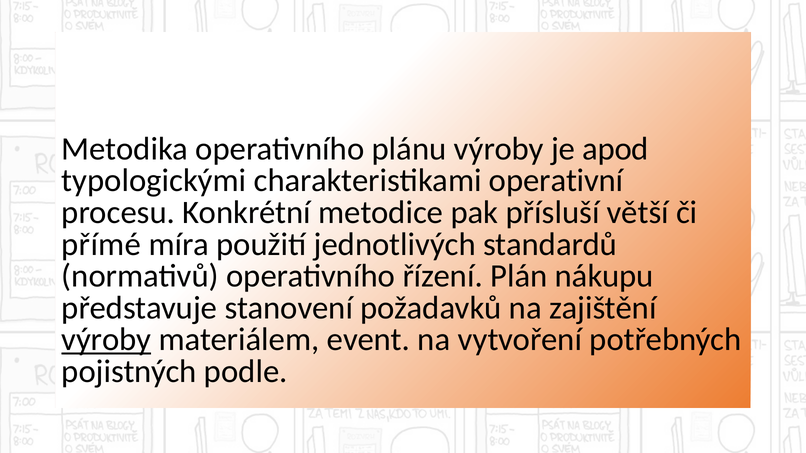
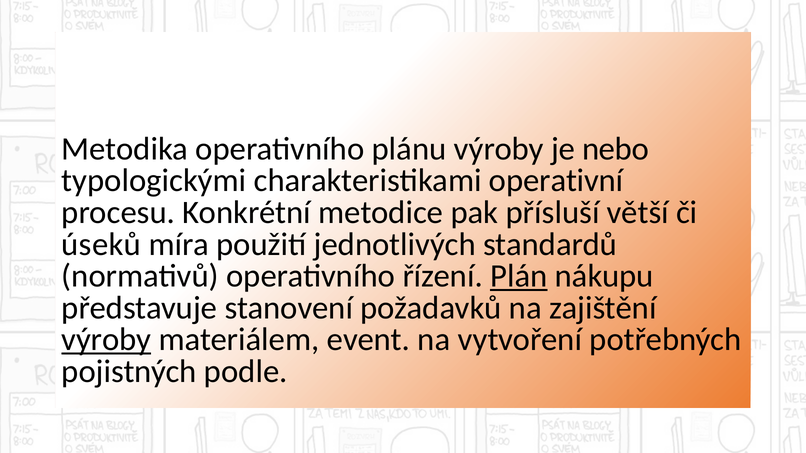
apod: apod -> nebo (616, 149)
přímé: přímé -> úseků (101, 244)
Plán underline: none -> present (519, 276)
